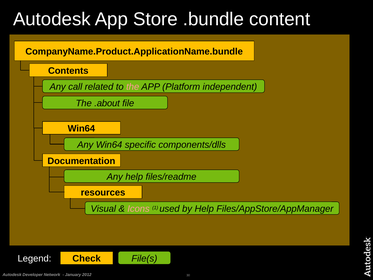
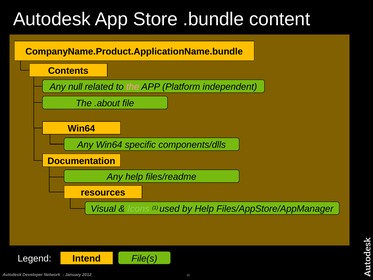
call: call -> null (75, 87)
Icons colour: pink -> light green (139, 209)
Check: Check -> Intend (87, 258)
